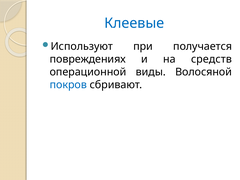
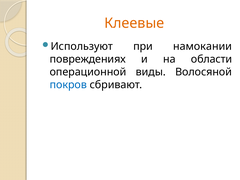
Клеевые colour: blue -> orange (134, 23)
получается: получается -> намокании (203, 46)
средств: средств -> области (212, 59)
